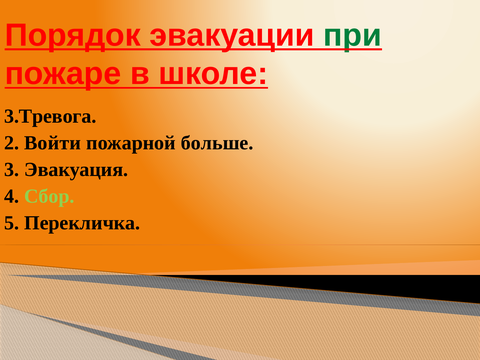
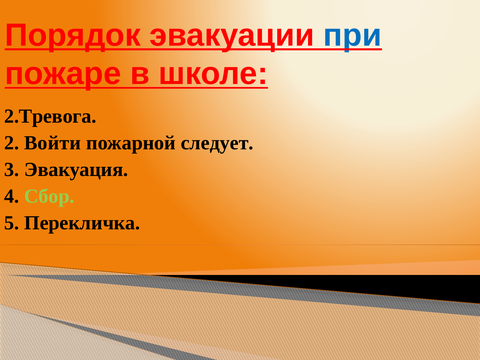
при colour: green -> blue (353, 35)
3.Тревога: 3.Тревога -> 2.Тревога (50, 116)
больше: больше -> следует (217, 143)
